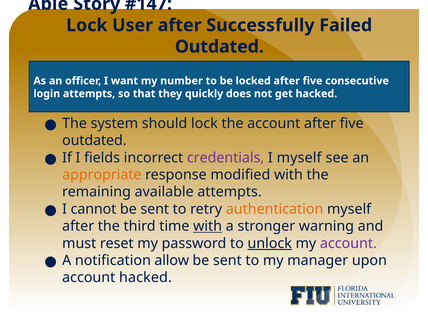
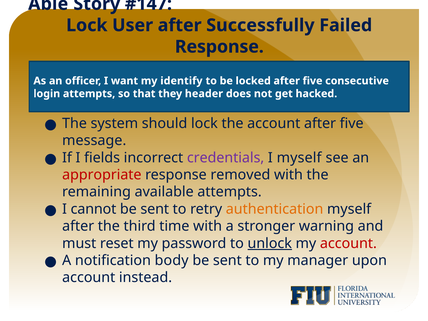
Outdated: Outdated -> Response (219, 47)
number: number -> identify (181, 81)
quickly: quickly -> header (204, 94)
outdated: outdated -> message (94, 141)
appropriate colour: orange -> red (102, 175)
modified: modified -> removed (240, 175)
with underline: present -> none (208, 226)
account colour: purple -> red (348, 243)
allow: allow -> body (172, 260)
account hacked: hacked -> instead (146, 278)
